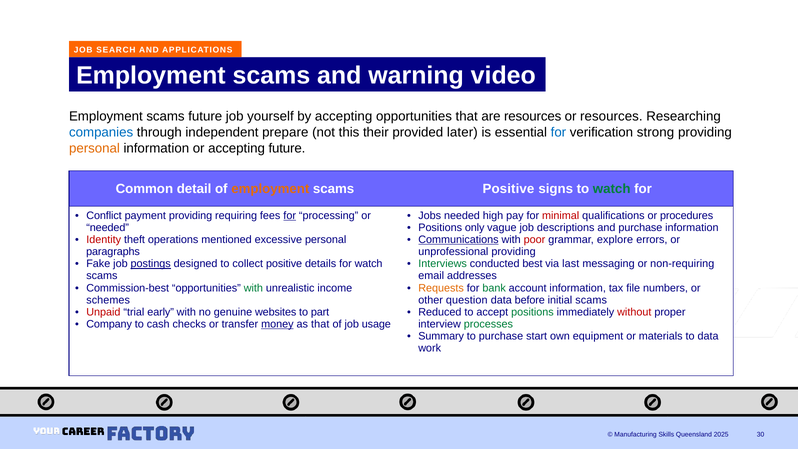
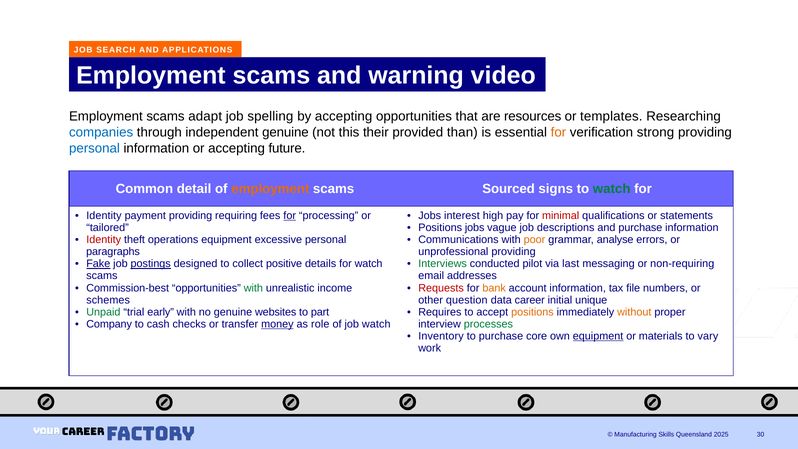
scams future: future -> adapt (205, 116)
yourself: yourself -> spelling (270, 116)
or resources: resources -> templates (611, 116)
independent prepare: prepare -> genuine (285, 132)
later: later -> than (462, 132)
for colour: blue -> orange (558, 132)
personal colour: orange -> blue (94, 148)
scams Positive: Positive -> Sourced (509, 189)
Conflict: Conflict -> Identity (104, 216)
Jobs needed: needed -> interest (462, 216)
procedures: procedures -> statements (687, 216)
needed: needed -> tailored (108, 228)
Positions only: only -> jobs (475, 228)
operations mentioned: mentioned -> equipment (227, 240)
Communications underline: present -> none (458, 240)
poor colour: red -> orange (535, 240)
explore: explore -> analyse (615, 240)
Fake underline: none -> present (98, 264)
best: best -> pilot (532, 264)
Requests colour: orange -> red (441, 288)
bank colour: green -> orange (494, 288)
before: before -> career (530, 300)
initial scams: scams -> unique (591, 300)
Unpaid colour: red -> green (103, 312)
Reduced: Reduced -> Requires (440, 312)
positions colour: green -> orange (532, 312)
without colour: red -> orange (634, 312)
as that: that -> role (320, 324)
job usage: usage -> watch (376, 324)
Summary: Summary -> Inventory (441, 336)
start: start -> core (537, 336)
equipment underline: none -> present (598, 336)
to data: data -> vary (708, 336)
